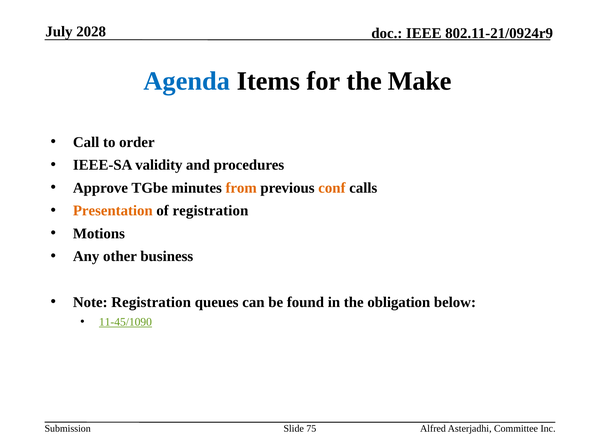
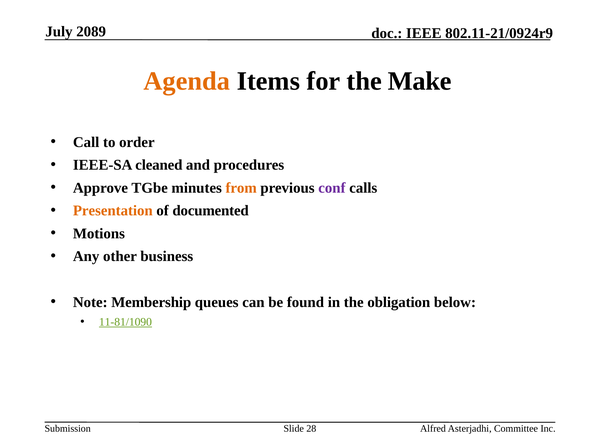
2028: 2028 -> 2089 (91, 32)
Agenda colour: blue -> orange (187, 81)
validity: validity -> cleaned (159, 165)
conf colour: orange -> purple (332, 188)
of registration: registration -> documented (211, 210)
Note Registration: Registration -> Membership (151, 302)
11-45/1090: 11-45/1090 -> 11-81/1090 (125, 321)
75: 75 -> 28 (311, 428)
